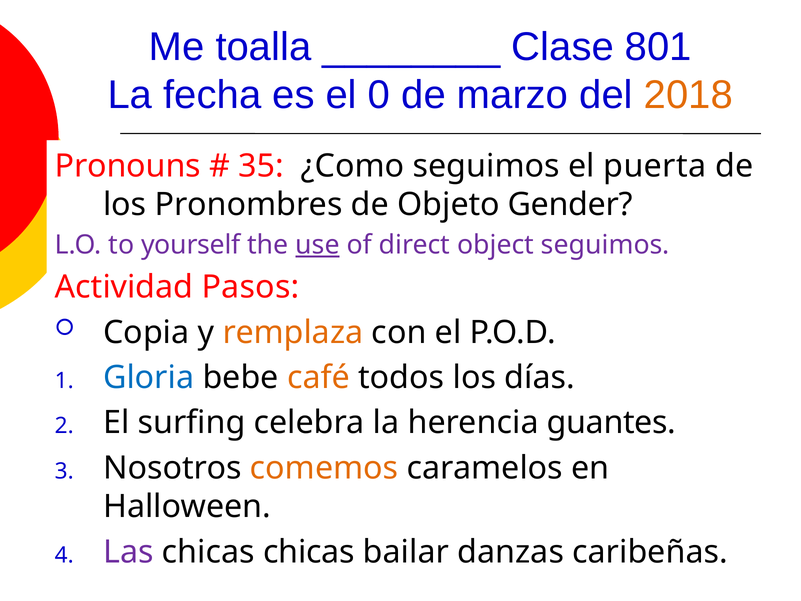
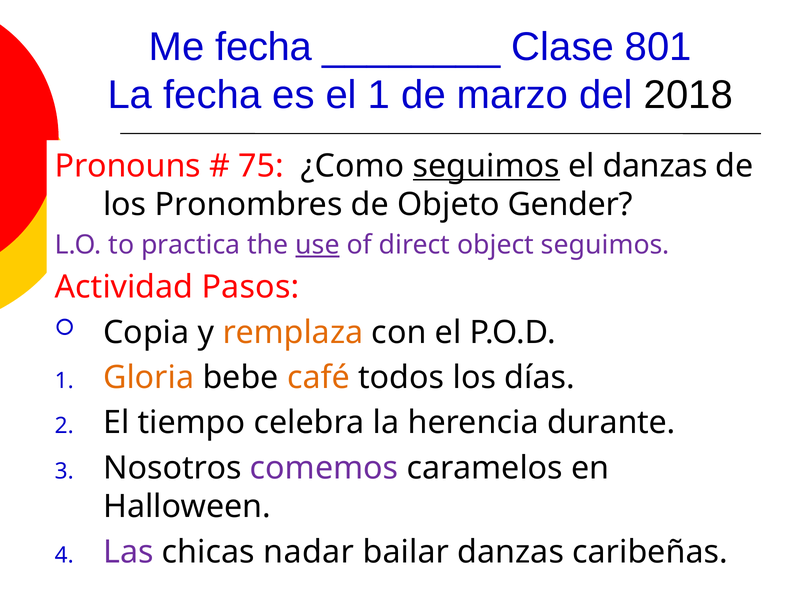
Me toalla: toalla -> fecha (264, 47)
el 0: 0 -> 1 (379, 95)
2018 colour: orange -> black (688, 95)
35: 35 -> 75 (261, 166)
seguimos underline: none -> present (486, 166)
el puerta: puerta -> danzas (655, 166)
yourself: yourself -> practica (191, 245)
Gloria colour: blue -> orange (149, 377)
surfing: surfing -> tiempo (192, 423)
guantes: guantes -> durante (611, 423)
comemos colour: orange -> purple (324, 468)
chicas chicas: chicas -> nadar (309, 552)
